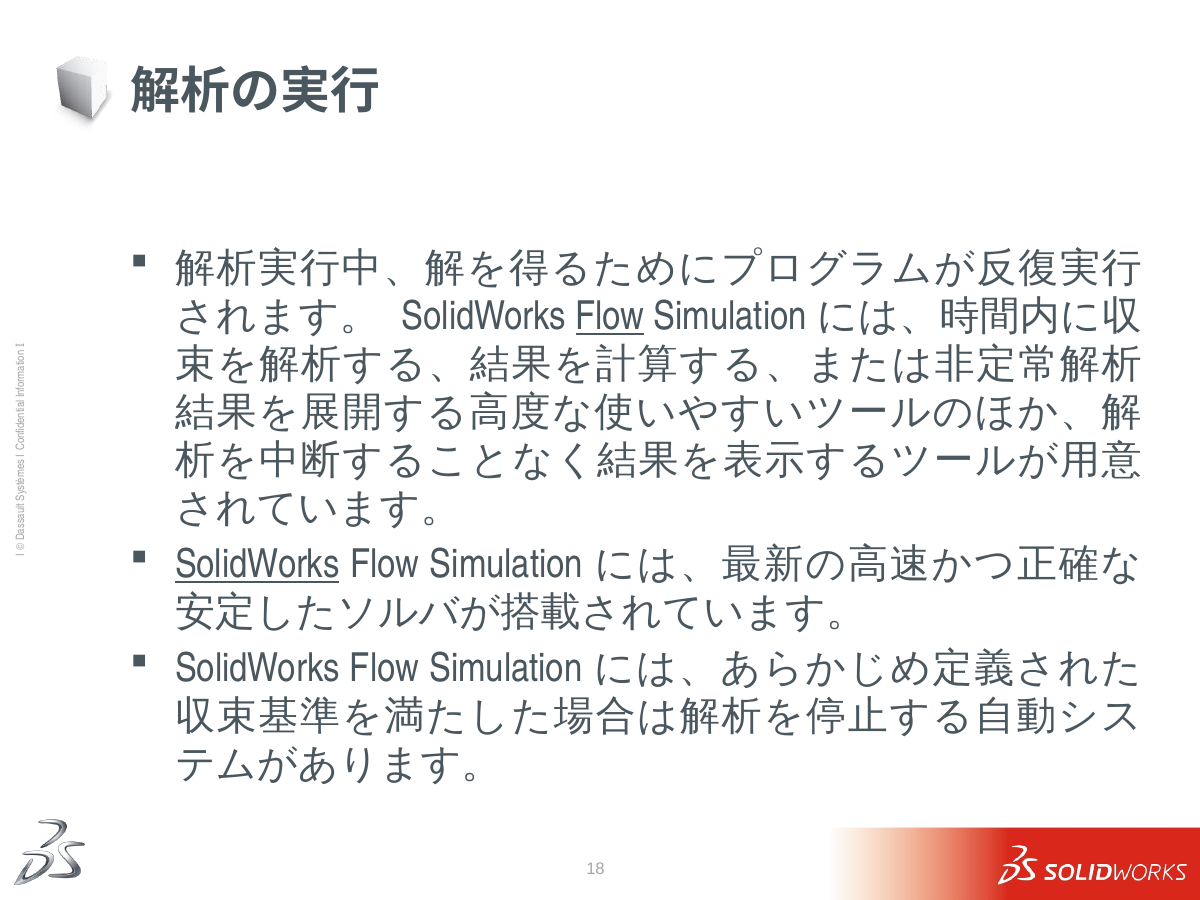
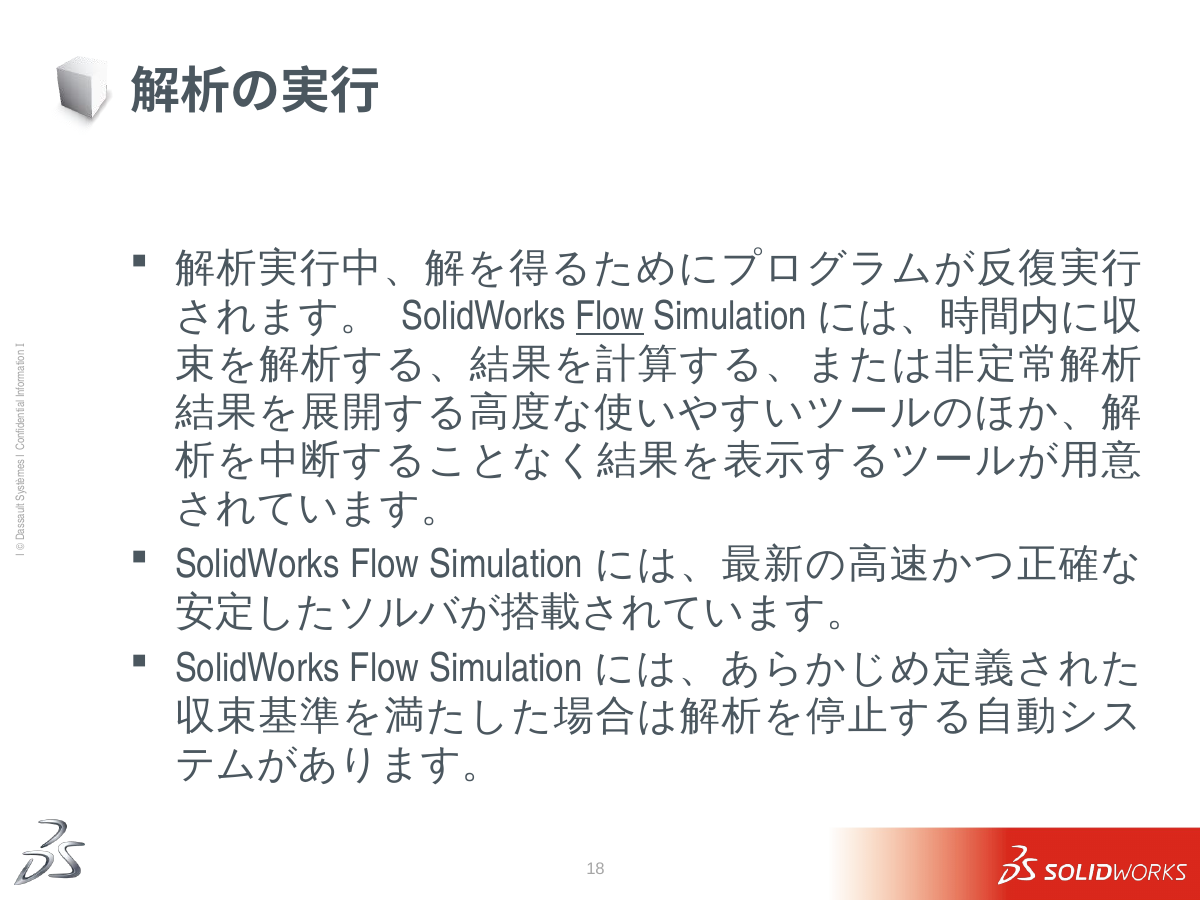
SolidWorks underline: present -> none (257, 565)
